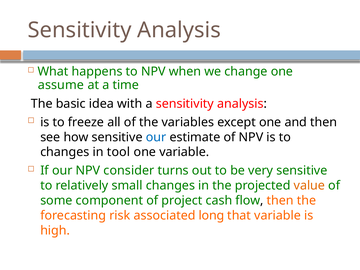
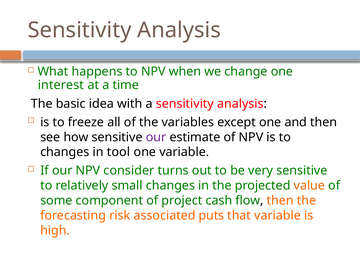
assume: assume -> interest (61, 85)
our colour: blue -> purple (156, 137)
long: long -> puts (211, 216)
